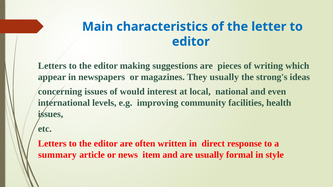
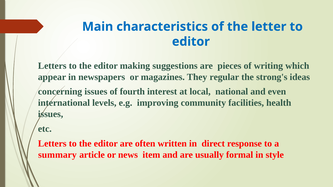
They usually: usually -> regular (224, 77)
would: would -> fourth (132, 92)
